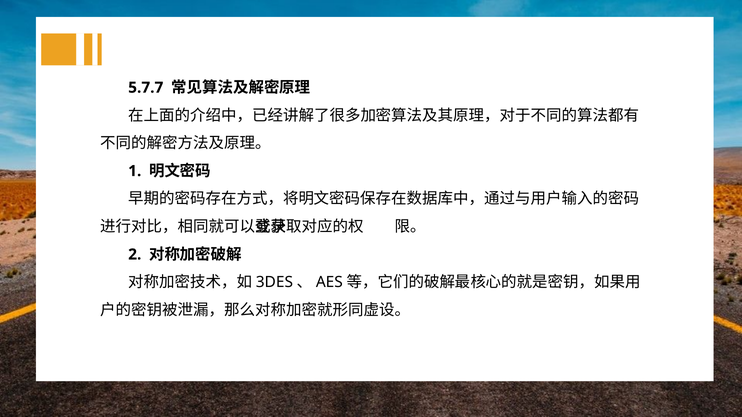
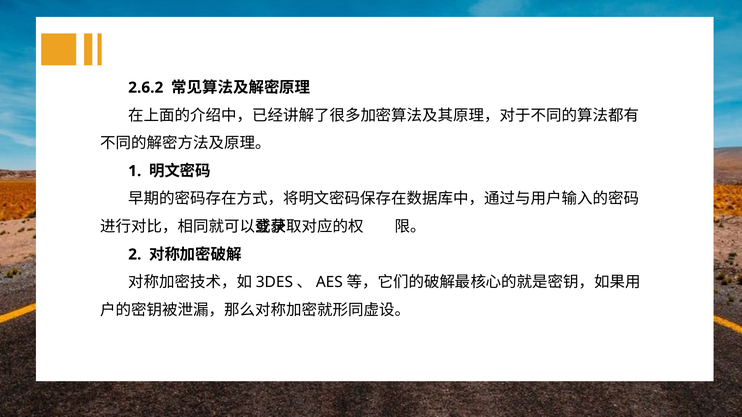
5.7.7: 5.7.7 -> 2.6.2 (146, 88)
